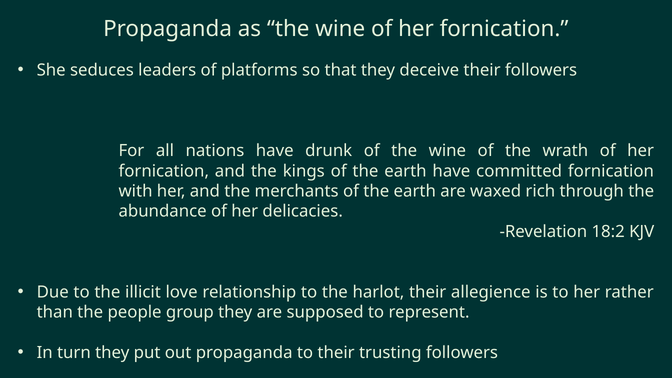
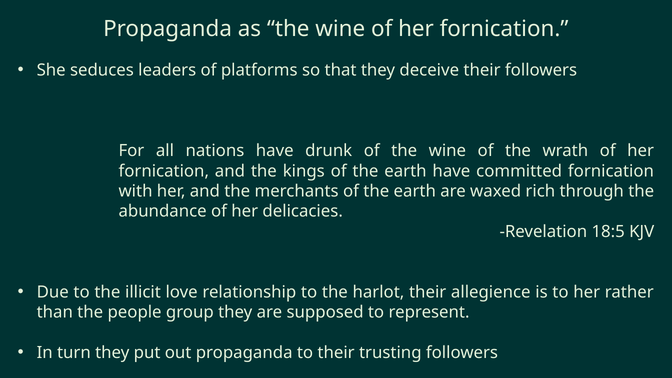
18:2: 18:2 -> 18:5 (608, 232)
